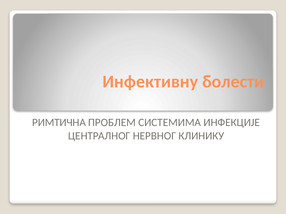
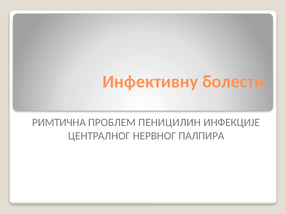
СИСТЕМИМА: СИСТЕМИМА -> ПЕНИЦИЛИН (170, 123)
КЛИНИКУ: КЛИНИКУ -> ПАЛПИРА (201, 136)
